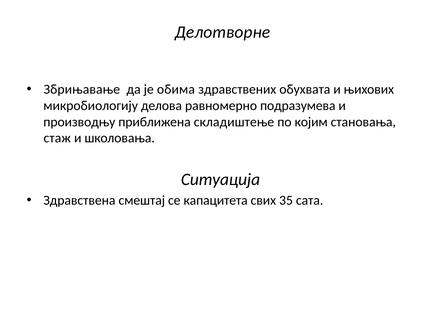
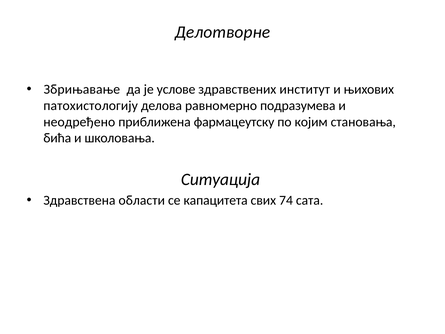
обима: обима -> услове (176, 89)
обухвата: обухвата -> институт (305, 89)
микробиологију: микробиологију -> патохистологију (91, 105)
производњу: производњу -> неодређено (79, 122)
складиштење: складиштење -> фармацеутску (234, 122)
стаж: стаж -> бића (57, 138)
смештај: смештај -> области (142, 200)
35: 35 -> 74 (286, 200)
